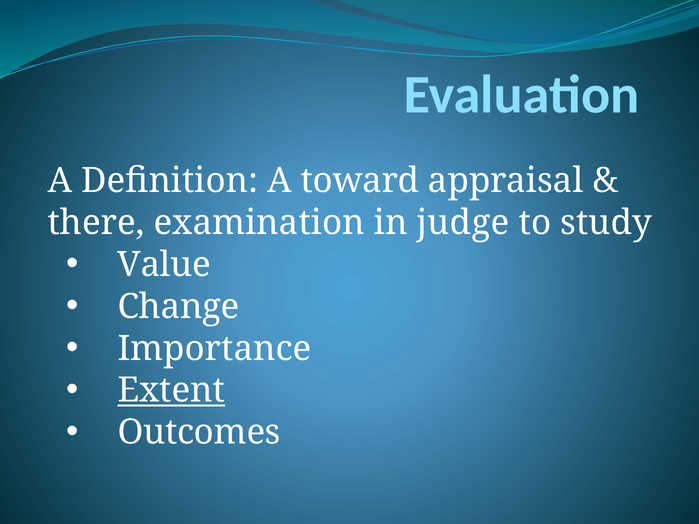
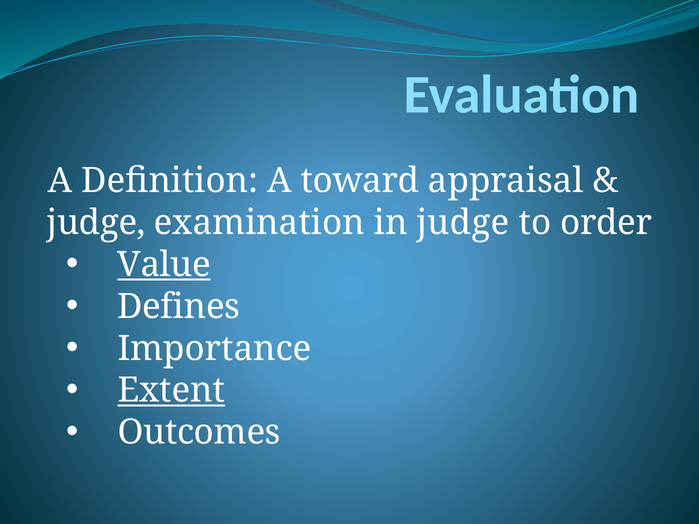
there: there -> judge (96, 223)
study: study -> order (606, 223)
Value underline: none -> present (164, 265)
Change: Change -> Defines (179, 307)
